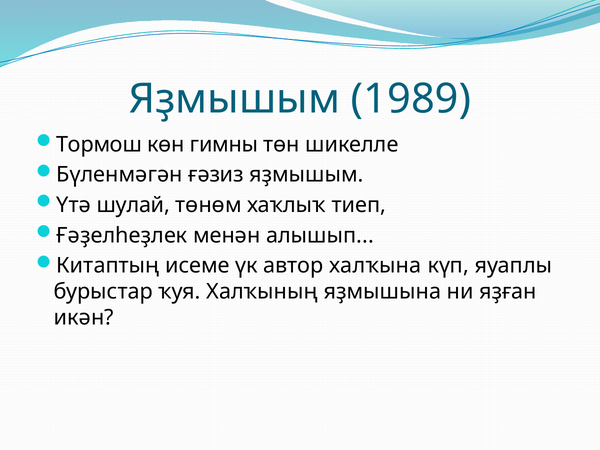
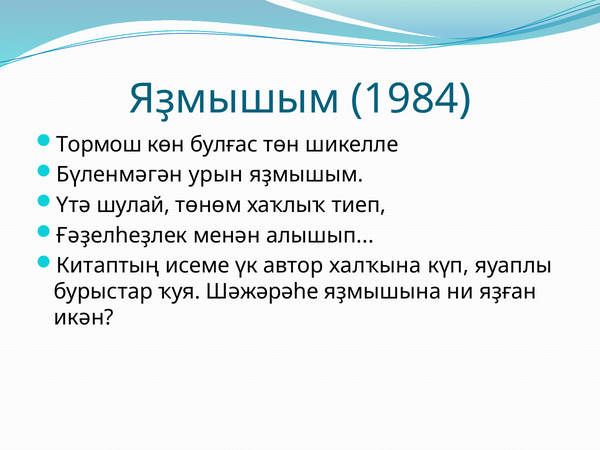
1989: 1989 -> 1984 (411, 99)
гимны: гимны -> булғас (224, 144)
ғәзиз: ғәзиз -> урын (216, 175)
Халҡының: Халҡының -> Шәжәрәһе (262, 292)
